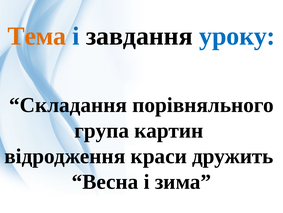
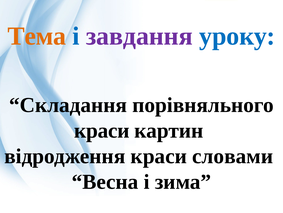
завдання colour: black -> purple (139, 36)
група: група -> краси (102, 130)
дружить: дружить -> словами (233, 156)
